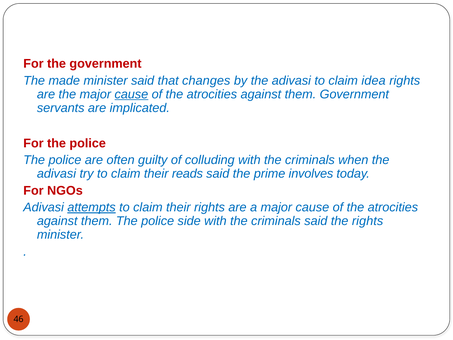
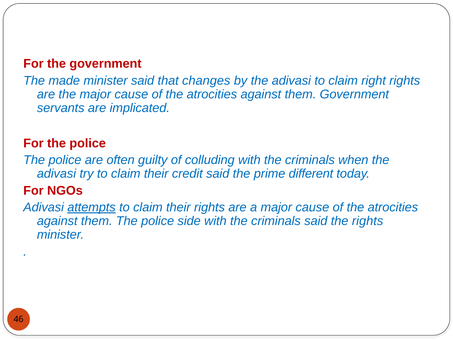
idea: idea -> right (374, 81)
cause underline: present -> none (131, 94)
reads: reads -> credit (187, 174)
involves: involves -> different (311, 174)
